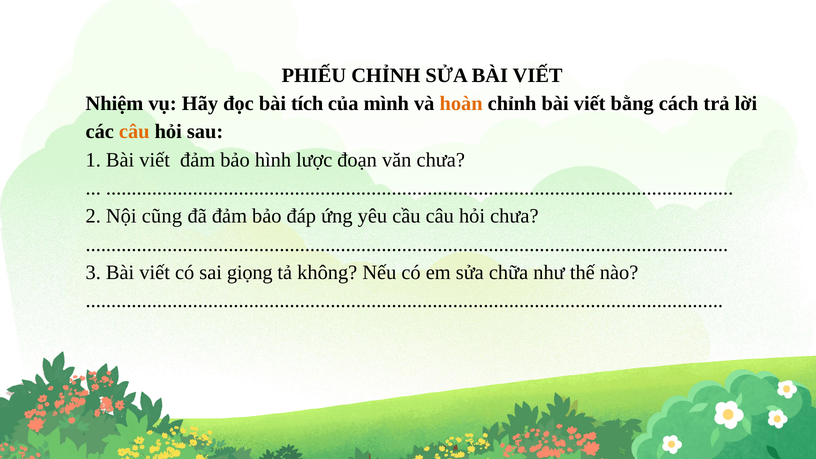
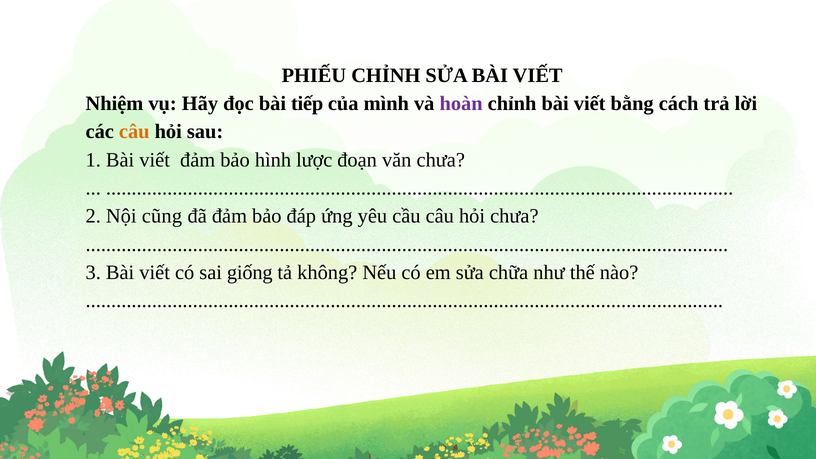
tích: tích -> tiếp (307, 104)
hoàn colour: orange -> purple (461, 104)
giọng: giọng -> giống (250, 272)
